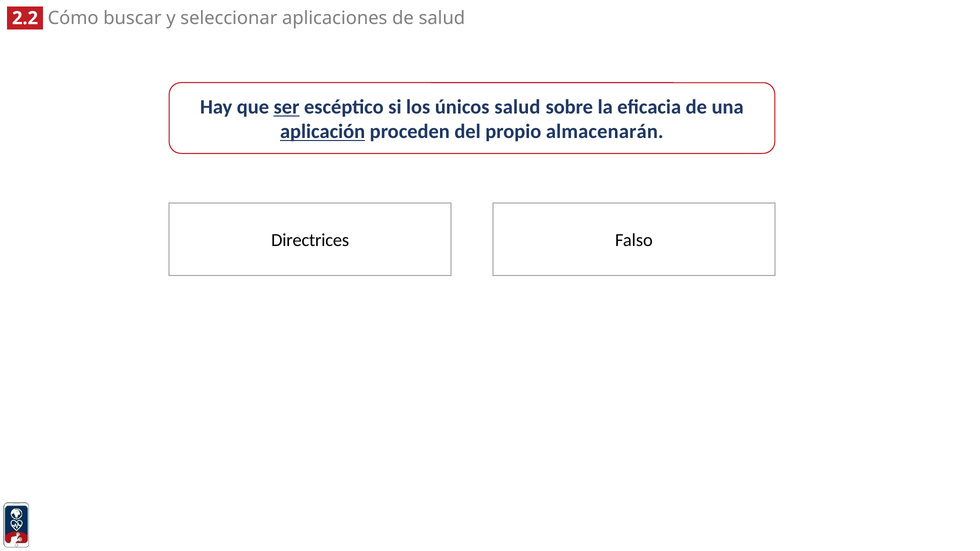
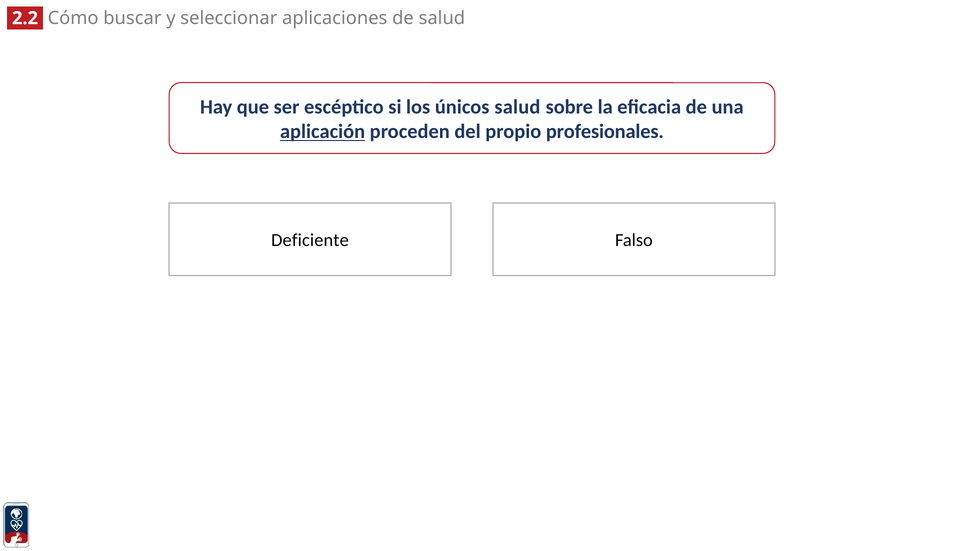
ser underline: present -> none (287, 107)
almacenarán: almacenarán -> profesionales (605, 132)
Directrices: Directrices -> Deficiente (310, 241)
